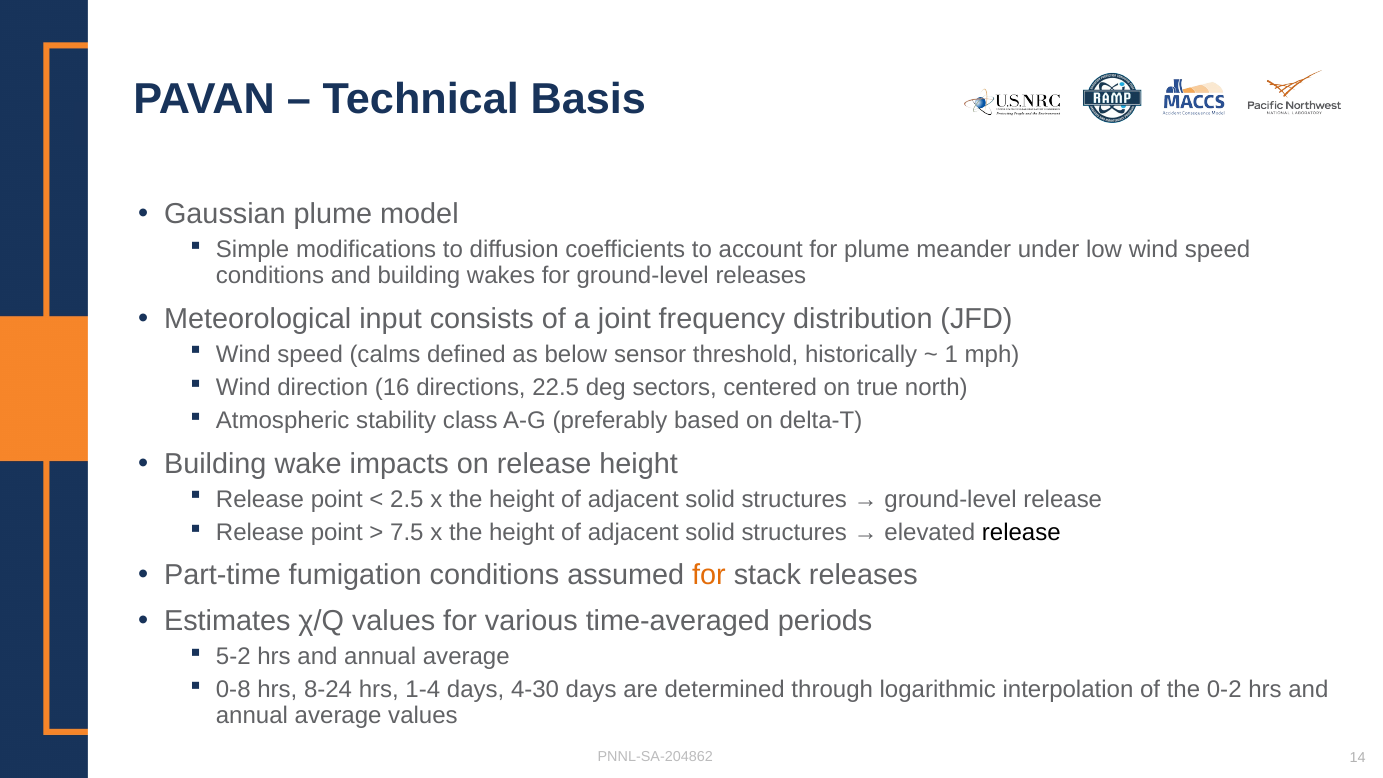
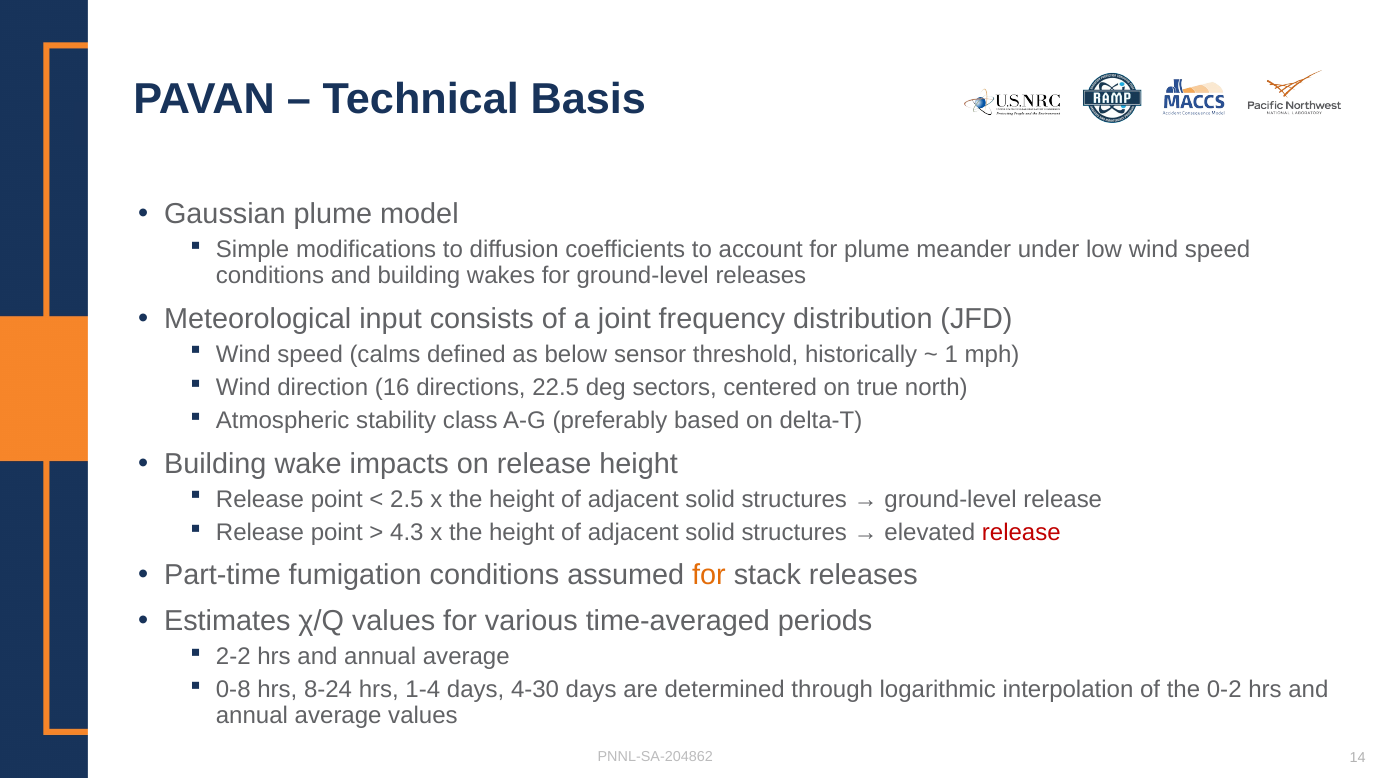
7.5: 7.5 -> 4.3 (407, 533)
release colour: black -> red (1021, 533)
5-2: 5-2 -> 2-2 (233, 657)
